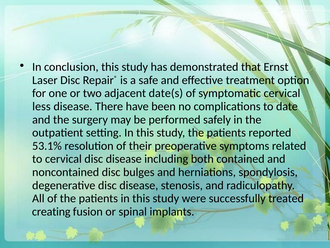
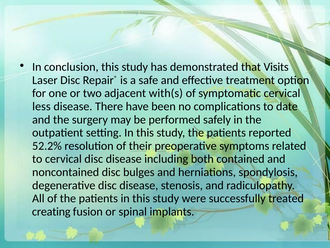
Ernst: Ernst -> Visits (276, 67)
date(s: date(s -> with(s (166, 93)
53.1%: 53.1% -> 52.2% (47, 146)
